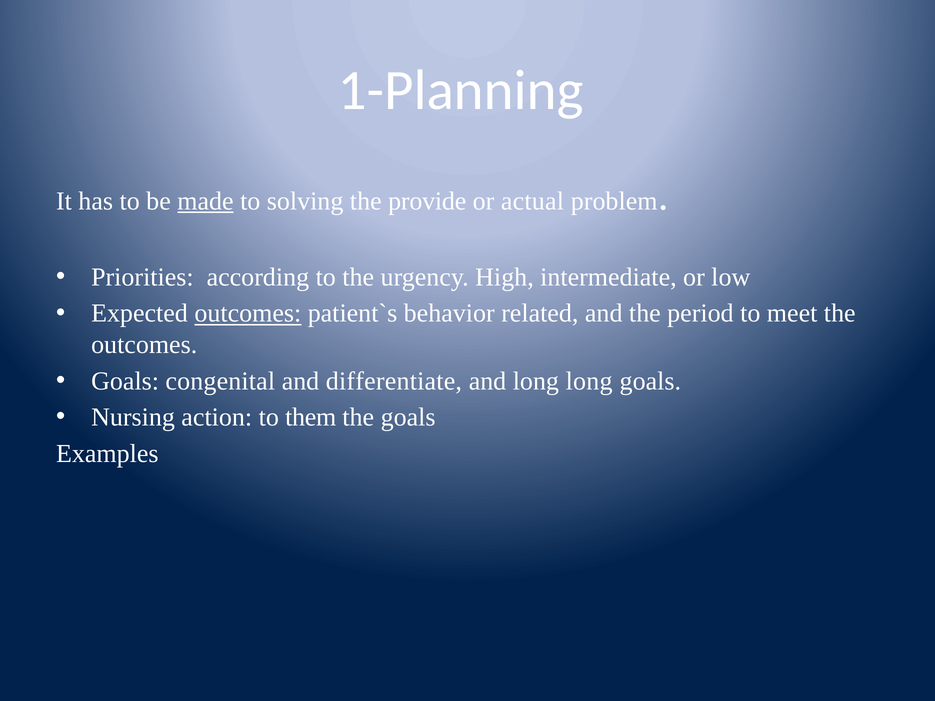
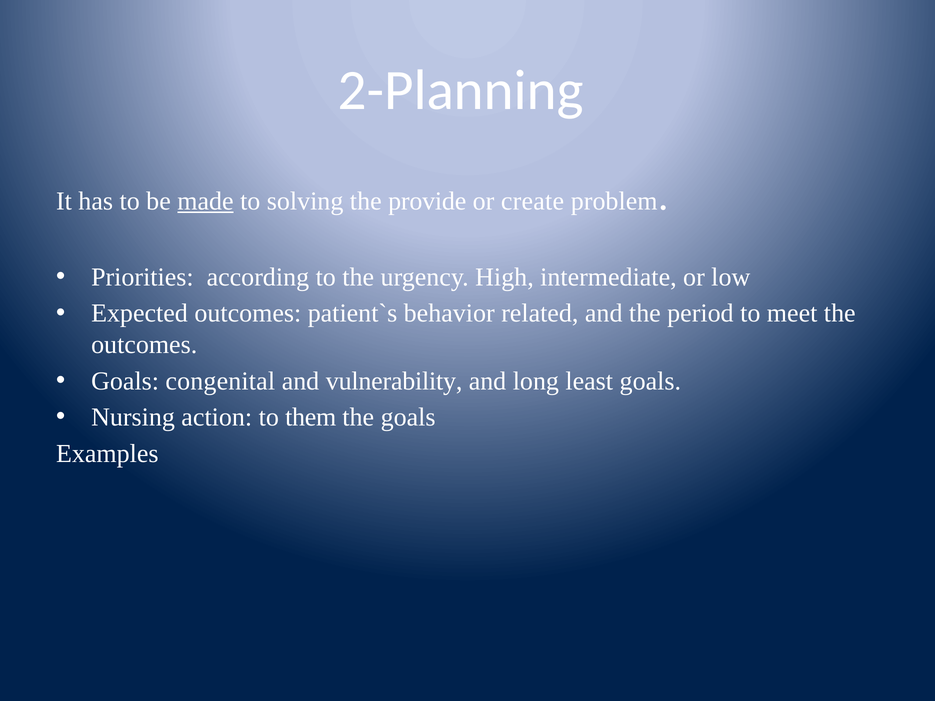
1-Planning: 1-Planning -> 2-Planning (461, 91)
actual: actual -> create (532, 201)
outcomes underline: present -> none (248, 314)
differentiate: differentiate -> vulnerability (394, 381)
long long: long -> least (589, 381)
